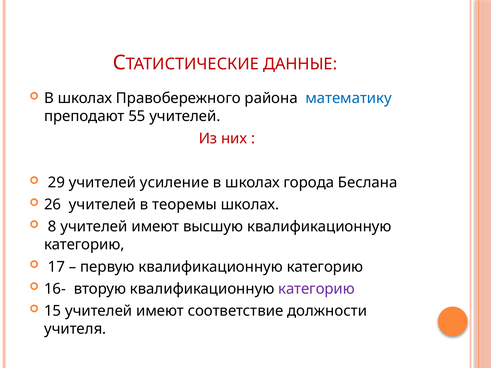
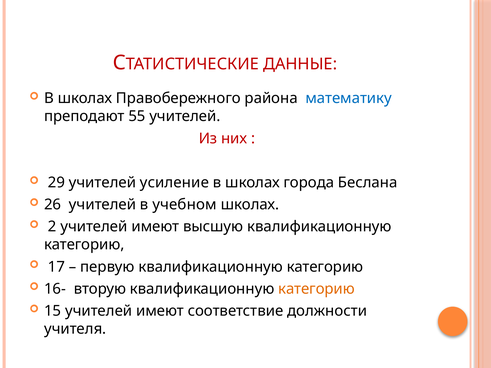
теоремы: теоремы -> учебном (185, 205)
8: 8 -> 2 (52, 227)
категорию colour: purple -> orange (317, 289)
